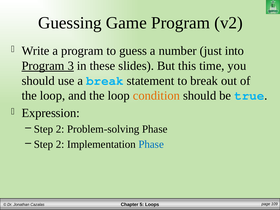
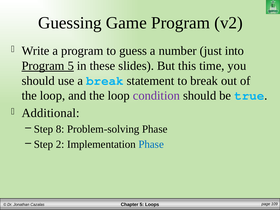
Program 3: 3 -> 5 (71, 66)
condition colour: orange -> purple (156, 96)
Expression: Expression -> Additional (51, 113)
2: 2 -> 8 (60, 129)
